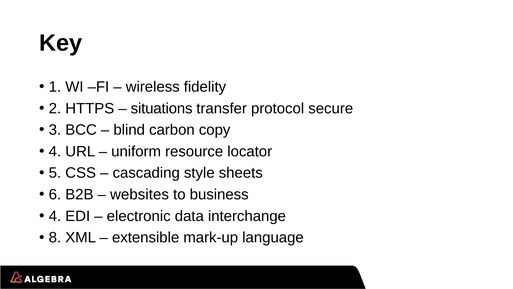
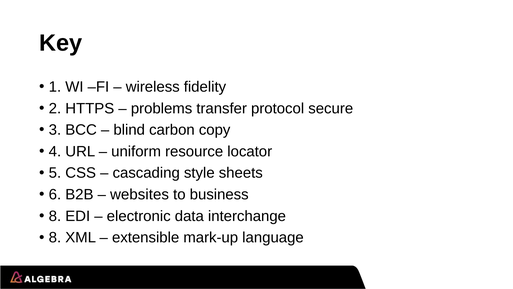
situations: situations -> problems (162, 108)
4: 4 -> 8 (55, 216)
